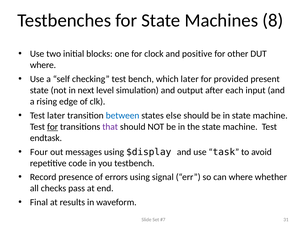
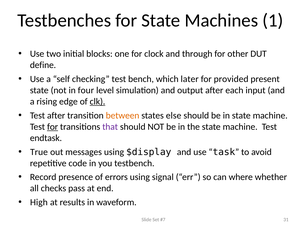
8: 8 -> 1 (273, 21)
positive: positive -> through (197, 54)
where: where -> define (43, 65)
next: next -> four (86, 90)
clk underline: none -> present (97, 102)
Test later: later -> after (56, 116)
between colour: blue -> orange (123, 116)
Four: Four -> True (39, 152)
Final: Final -> High (39, 203)
